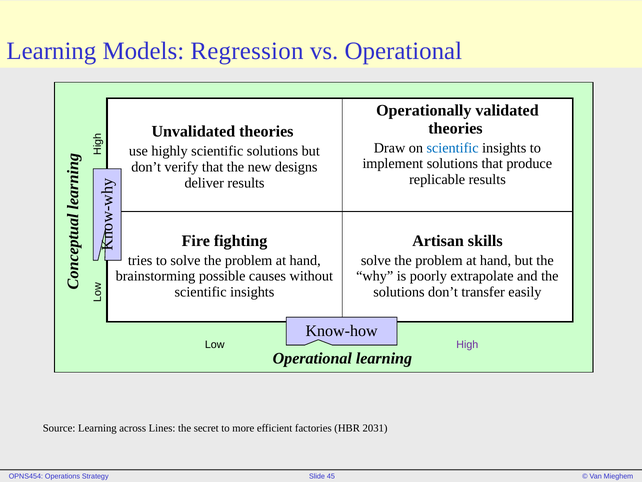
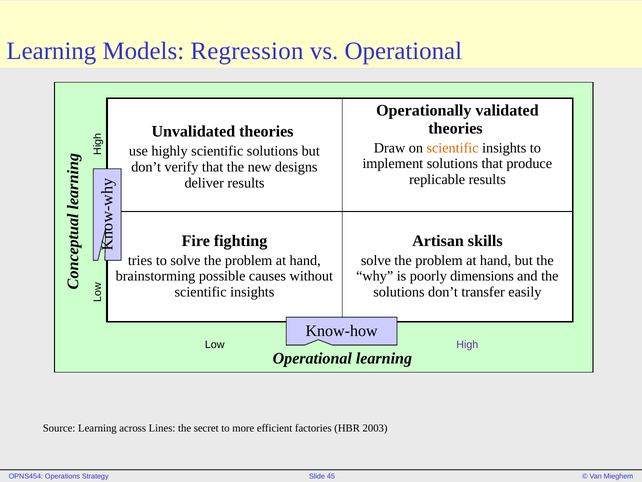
scientific colour: blue -> orange (453, 148)
extrapolate: extrapolate -> dimensions (482, 276)
2031: 2031 -> 2003 (375, 428)
